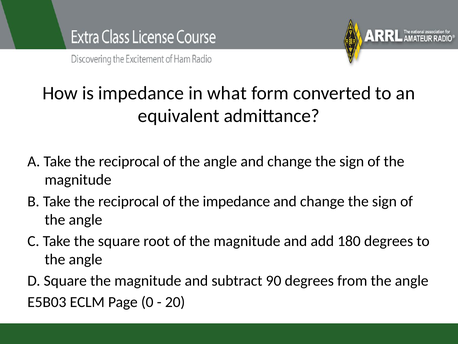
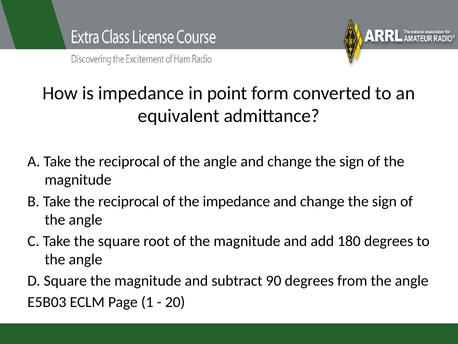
what: what -> point (227, 93)
0: 0 -> 1 (147, 302)
